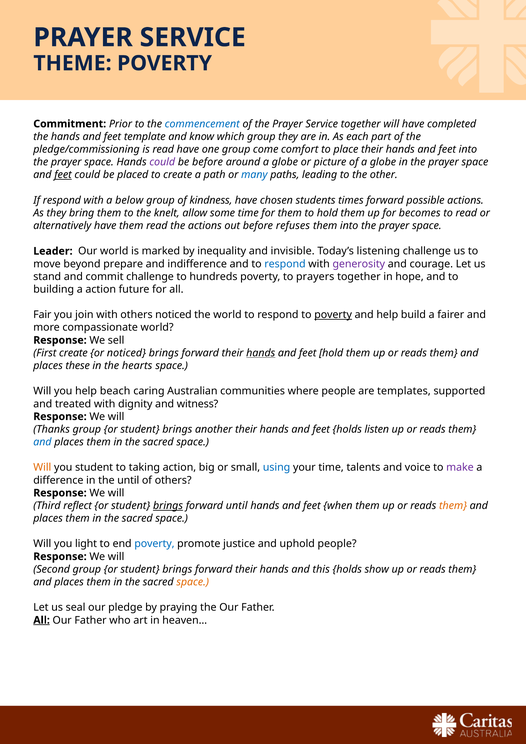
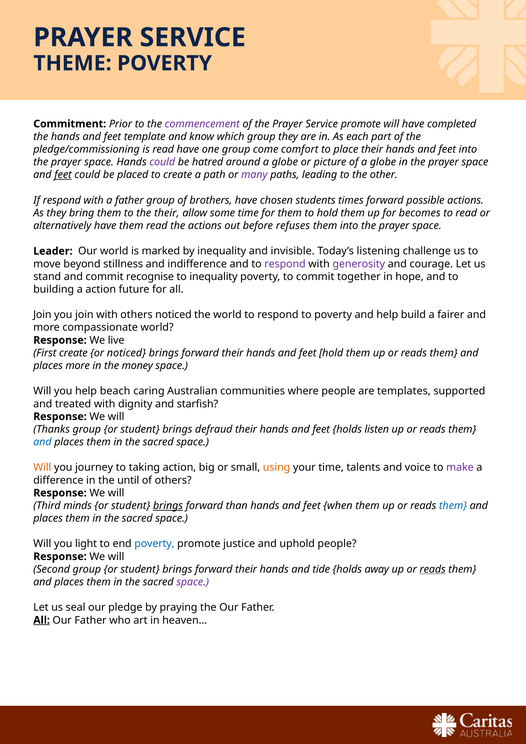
commencement colour: blue -> purple (202, 124)
Service together: together -> promote (361, 124)
be before: before -> hatred (208, 162)
many colour: blue -> purple (254, 175)
a below: below -> father (129, 200)
kindness: kindness -> brothers (211, 200)
the knelt: knelt -> their (167, 213)
prepare: prepare -> stillness (123, 264)
respond colour: blue -> purple (285, 264)
commit challenge: challenge -> recognise (150, 277)
to hundreds: hundreds -> inequality (213, 277)
to prayers: prayers -> commit (315, 277)
Fair: Fair -> Join (42, 315)
poverty underline: present -> none (333, 315)
sell: sell -> live (116, 340)
hands underline: present -> none (261, 353)
places these: these -> more (78, 366)
hearts: hearts -> money (137, 366)
witness: witness -> starfish (198, 404)
another: another -> defraud (214, 429)
you student: student -> journey (94, 467)
using colour: blue -> orange (277, 467)
reflect: reflect -> minds (78, 506)
forward until: until -> than (237, 506)
them colour: orange -> blue (453, 506)
this: this -> tide (321, 569)
show: show -> away (377, 569)
reads underline: none -> present (433, 569)
space colour: orange -> purple (193, 582)
